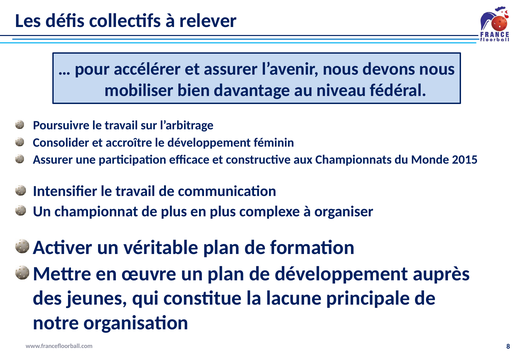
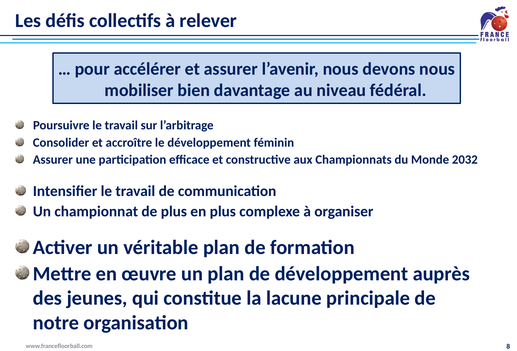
2015: 2015 -> 2032 (465, 160)
